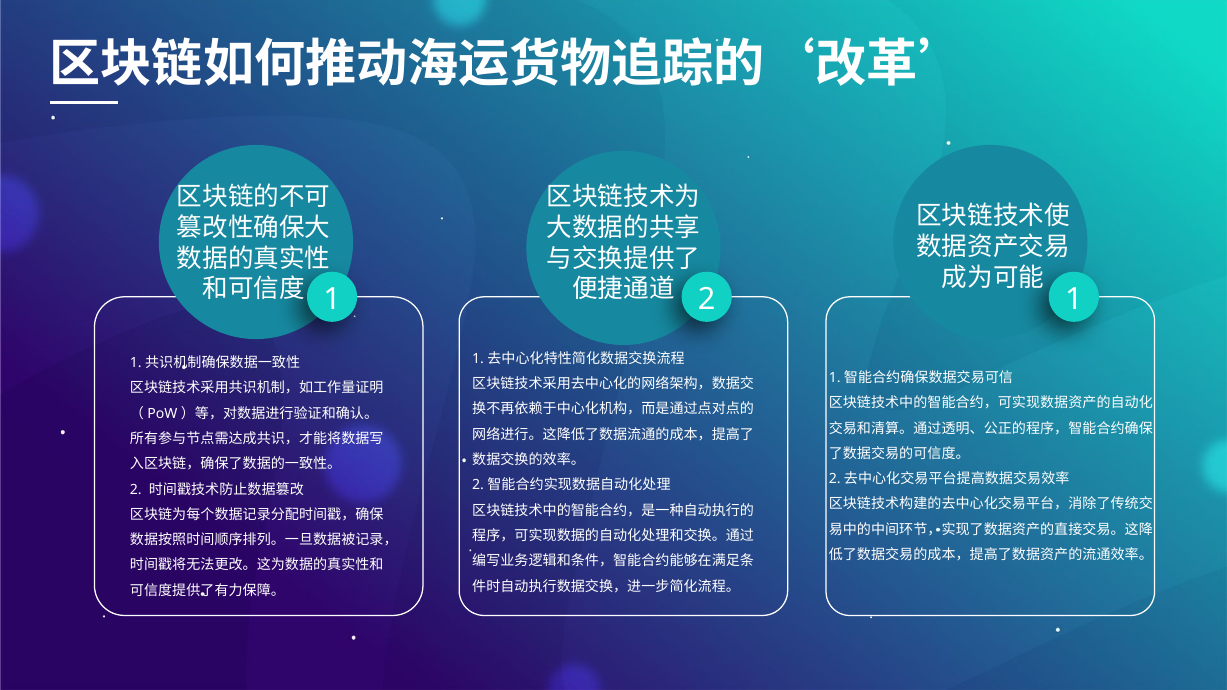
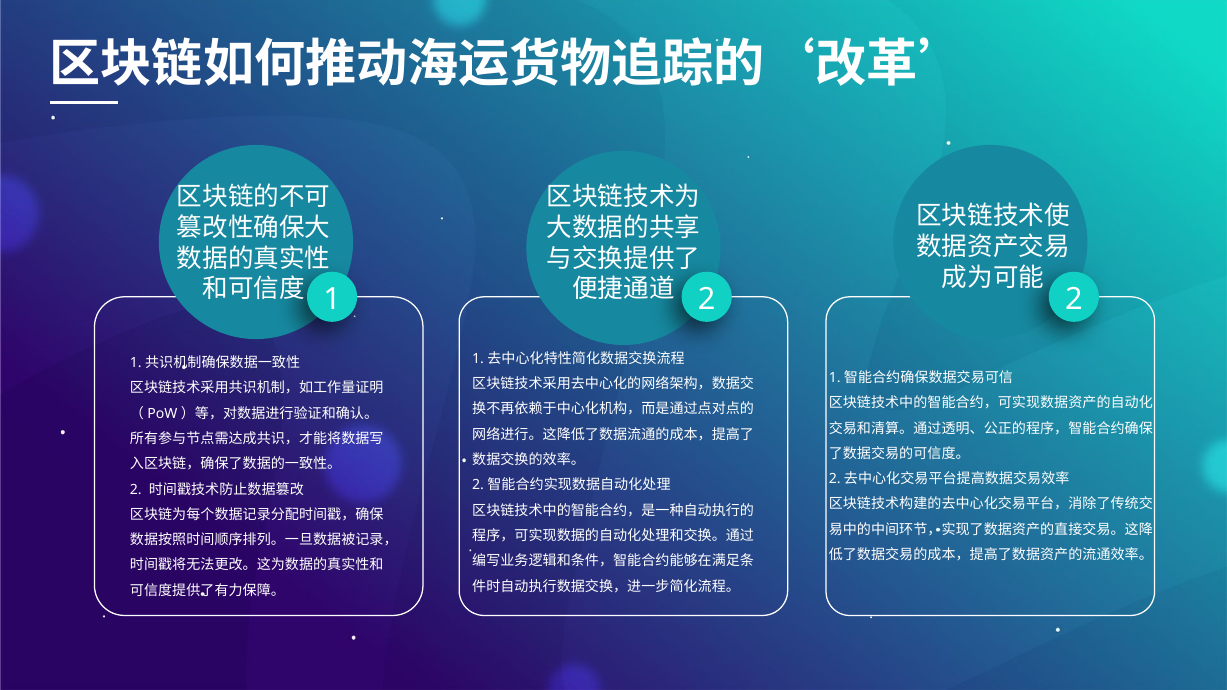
2 1: 1 -> 2 (1074, 299)
